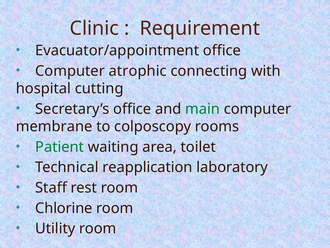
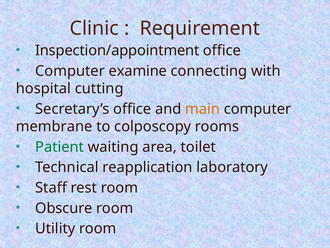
Evacuator/appointment: Evacuator/appointment -> Inspection/appointment (117, 50)
atrophic: atrophic -> examine (138, 71)
main colour: green -> orange (203, 109)
Chlorine: Chlorine -> Obscure (64, 208)
